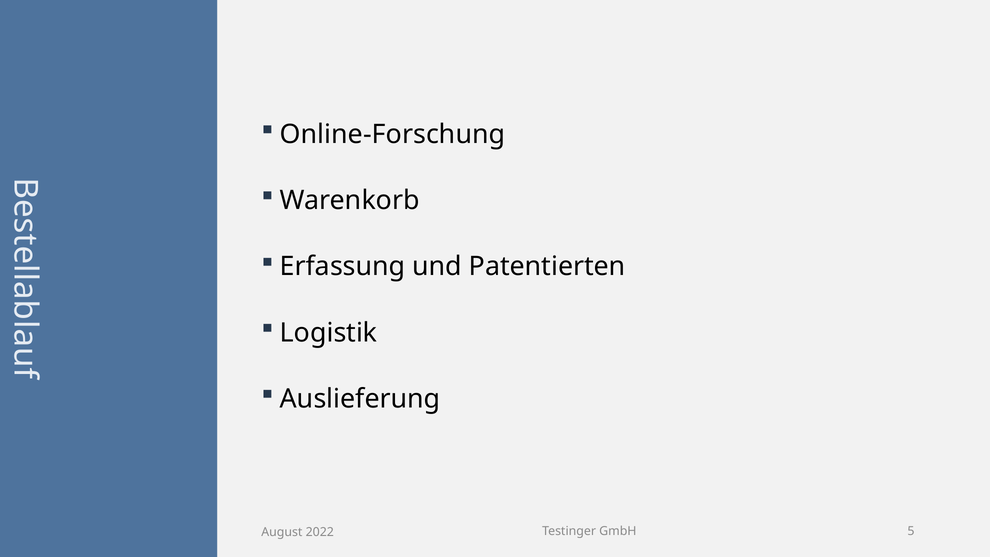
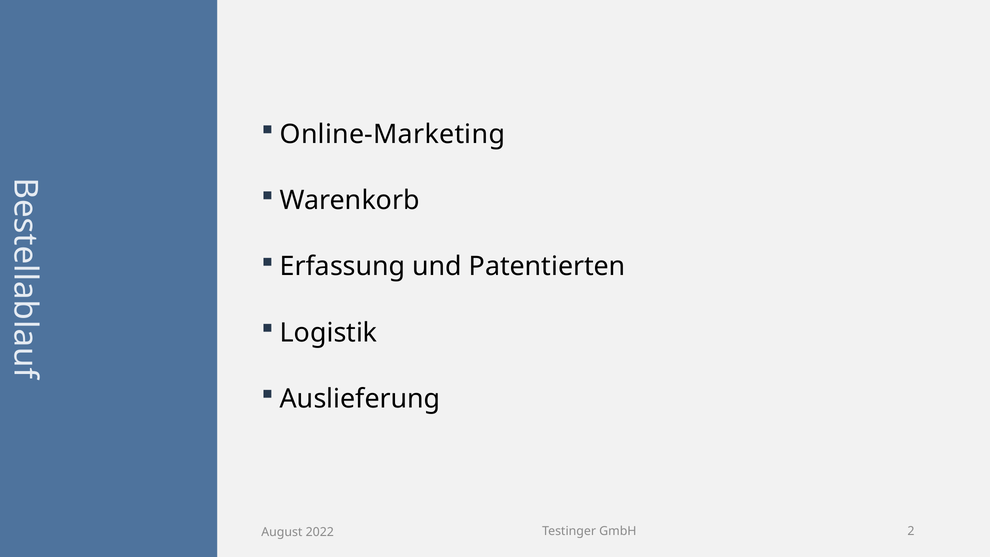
Online-Forschung: Online-Forschung -> Online-Marketing (392, 134)
5: 5 -> 2 (911, 531)
